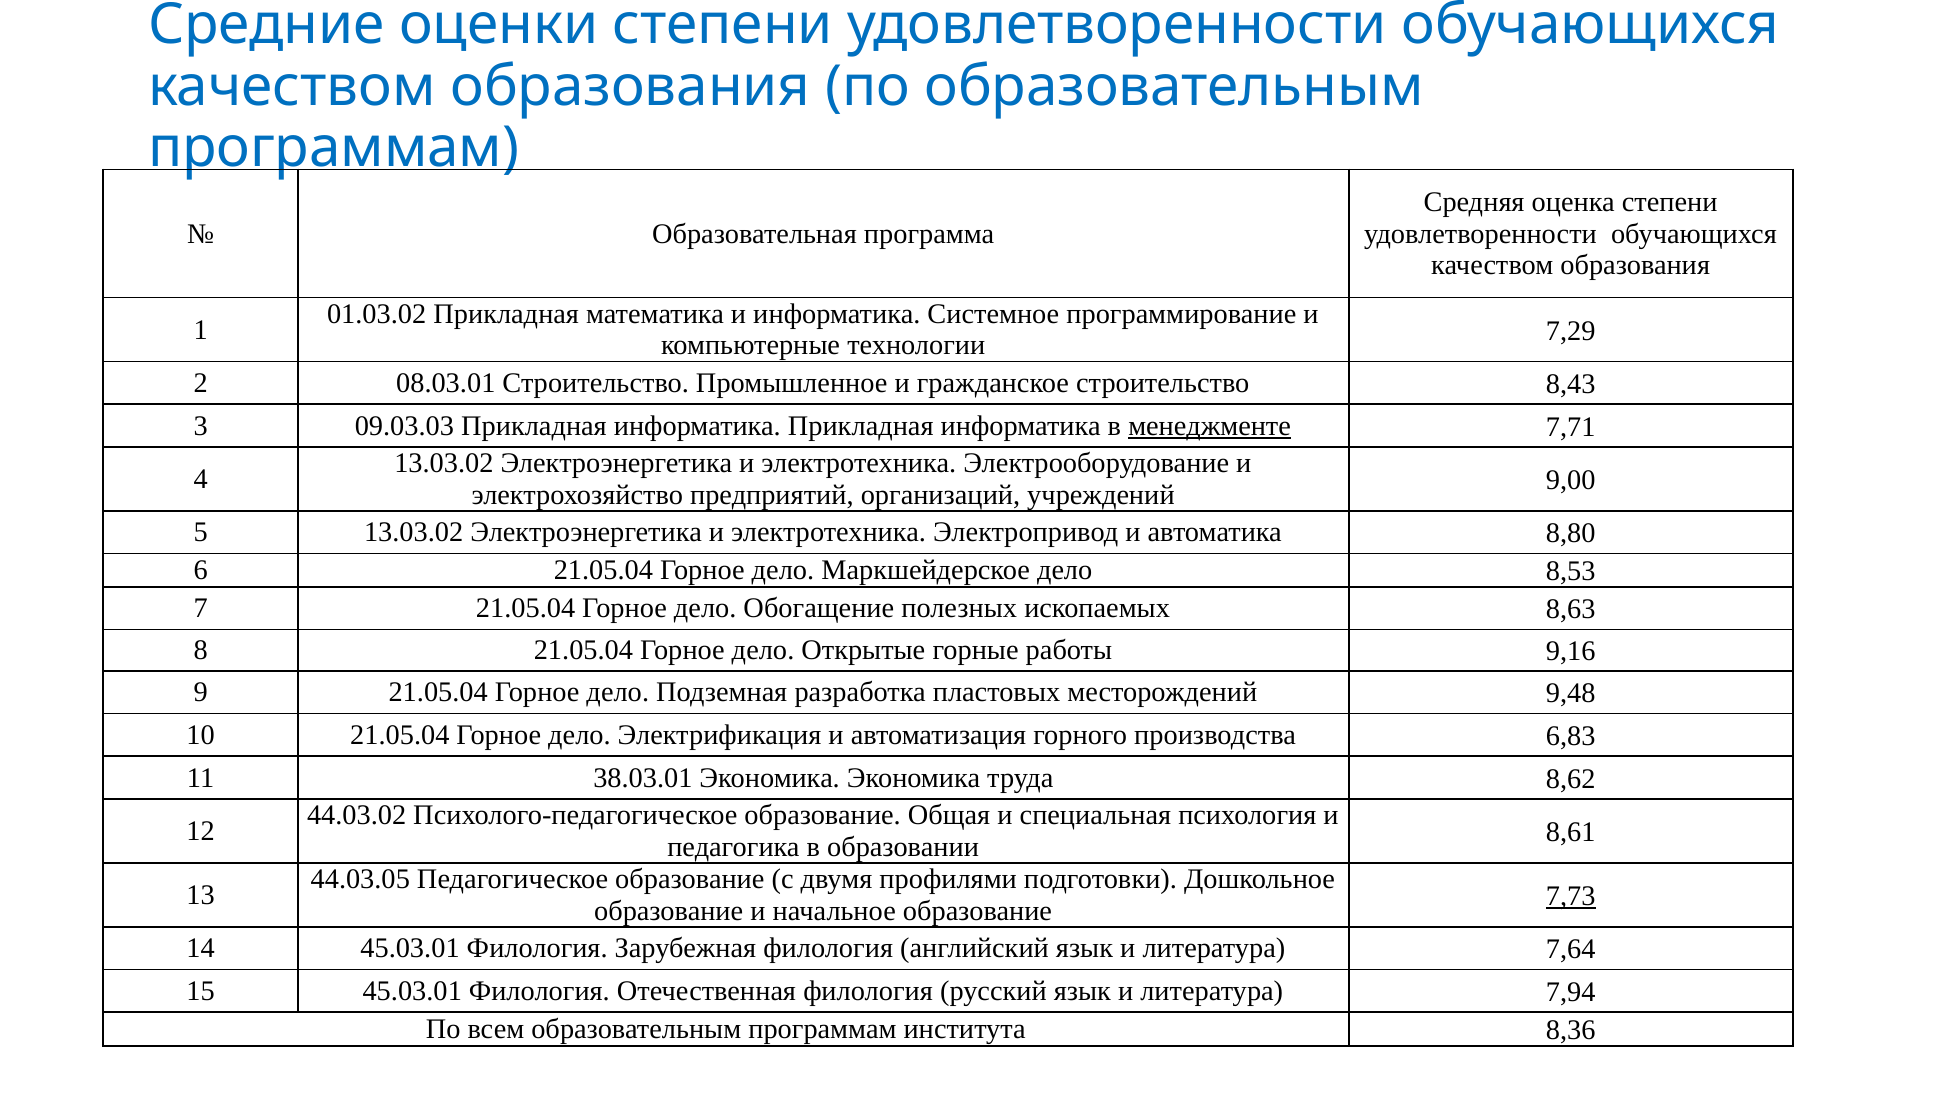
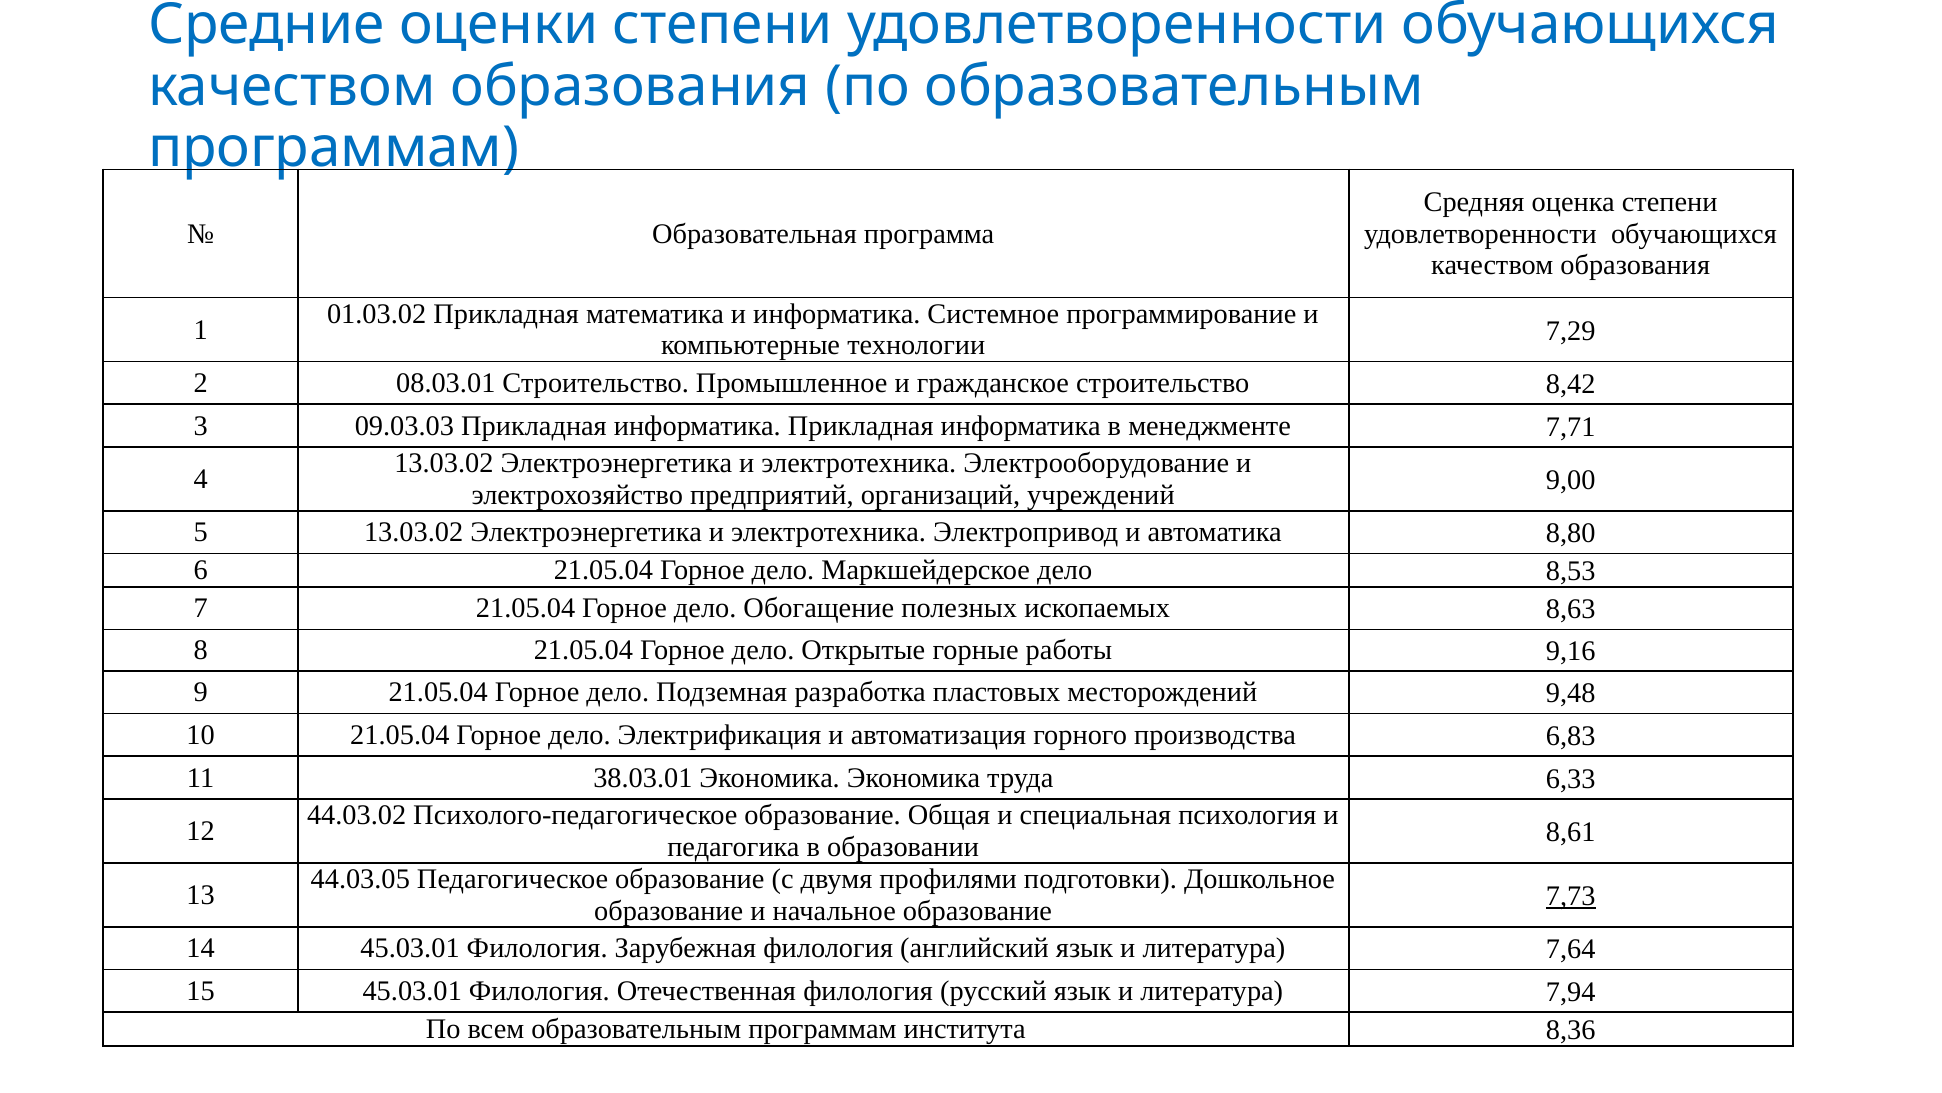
8,43: 8,43 -> 8,42 (1571, 384)
менеджменте underline: present -> none (1210, 425)
8,62: 8,62 -> 6,33 (1571, 778)
